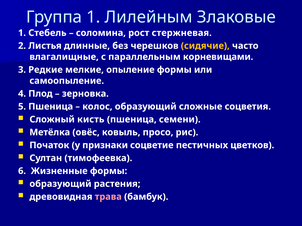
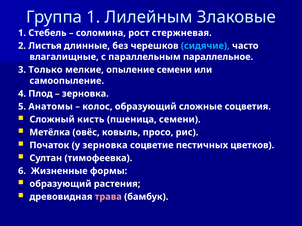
сидячие colour: yellow -> light blue (205, 46)
корневищами: корневищами -> параллельное (218, 57)
Редкие: Редкие -> Только (45, 70)
опыление формы: формы -> семени (174, 70)
5 Пшеница: Пшеница -> Анатомы (51, 107)
у признаки: признаки -> зерновка (105, 145)
